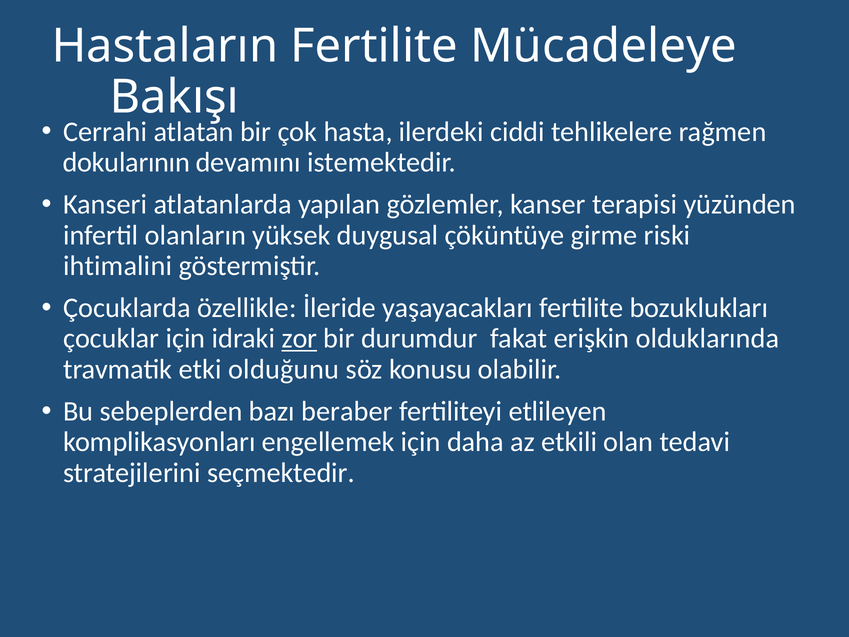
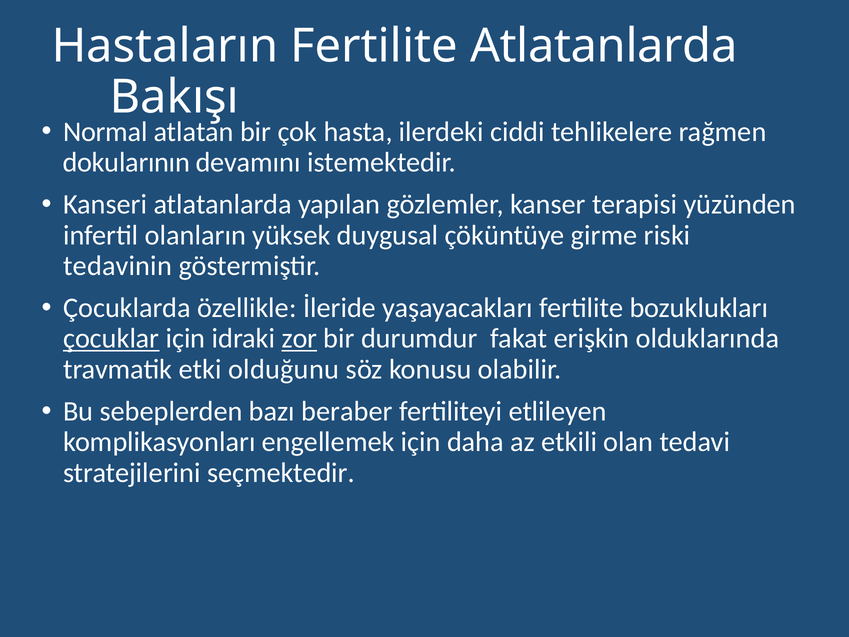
Fertilite Mücadeleye: Mücadeleye -> Atlatanlarda (604, 46)
Cerrahi: Cerrahi -> Normal (105, 132)
ihtimalini: ihtimalini -> tedavinin (118, 266)
çocuklar underline: none -> present (111, 339)
